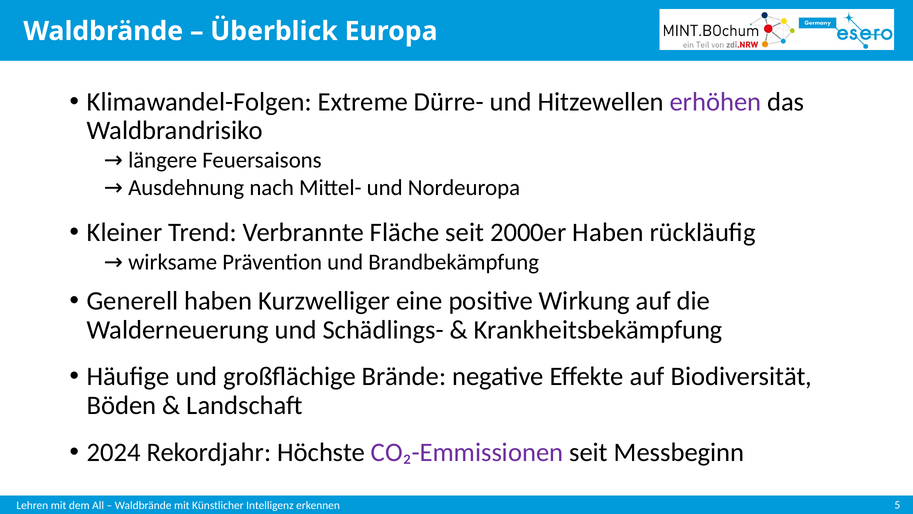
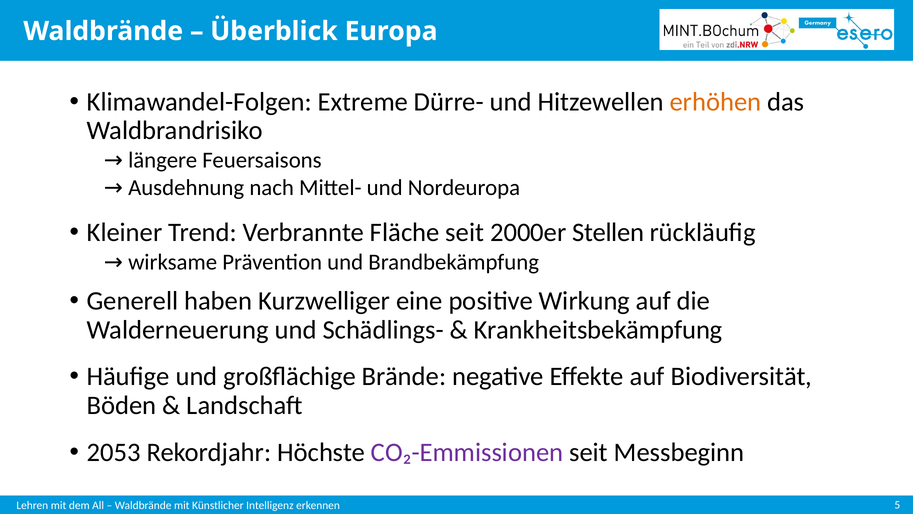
erhöhen colour: purple -> orange (715, 102)
2000er Haben: Haben -> Stellen (608, 232)
2024: 2024 -> 2053 (114, 452)
